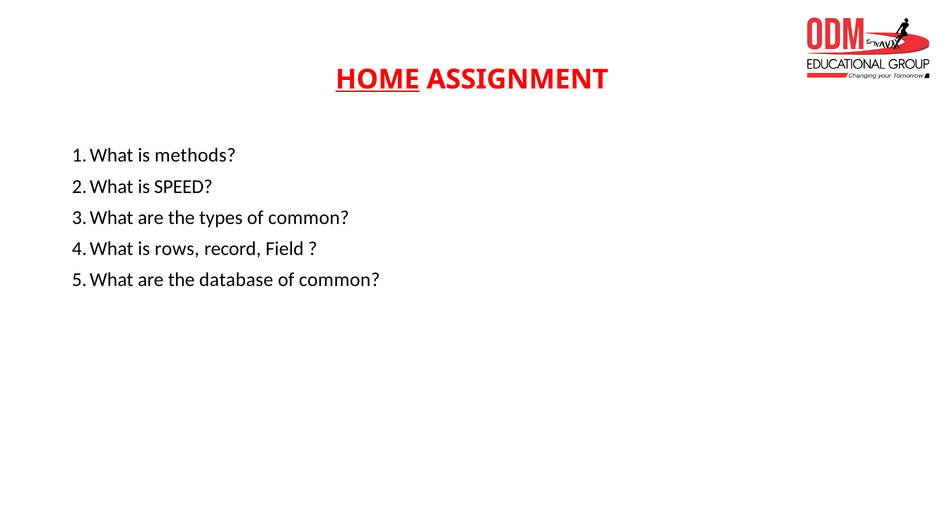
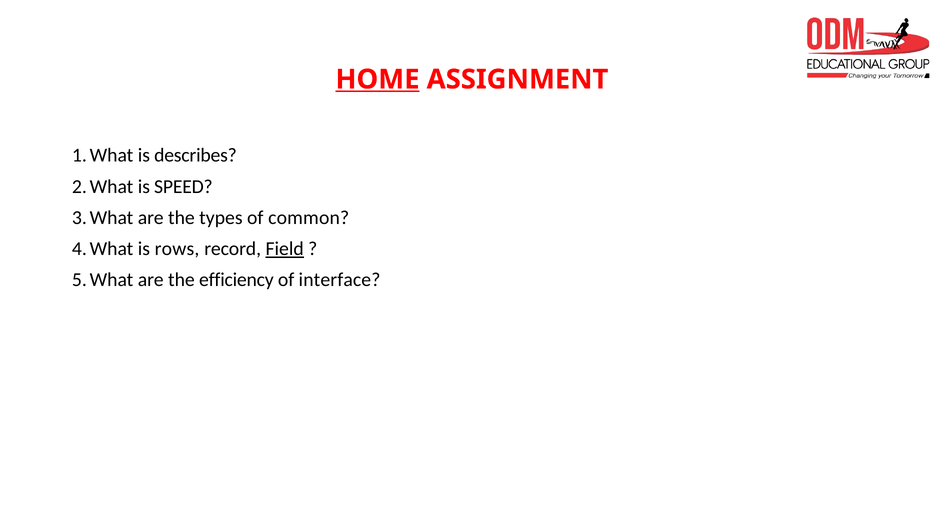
methods: methods -> describes (195, 155)
Field underline: none -> present (285, 249)
database: database -> efficiency (236, 280)
common: common -> interface (340, 280)
